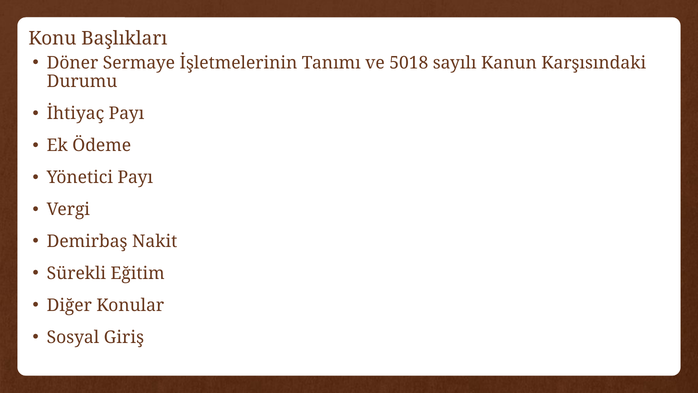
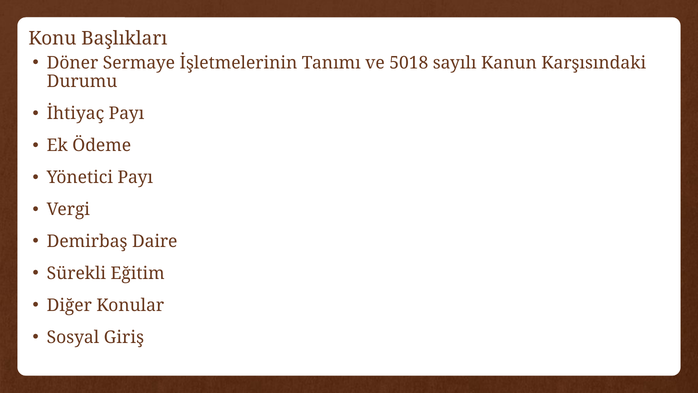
Nakit: Nakit -> Daire (155, 241)
